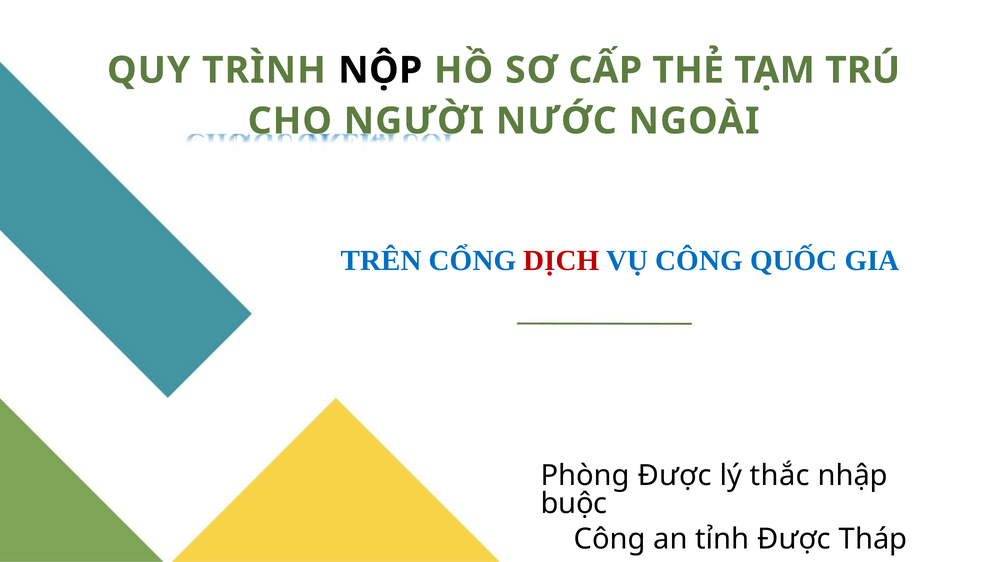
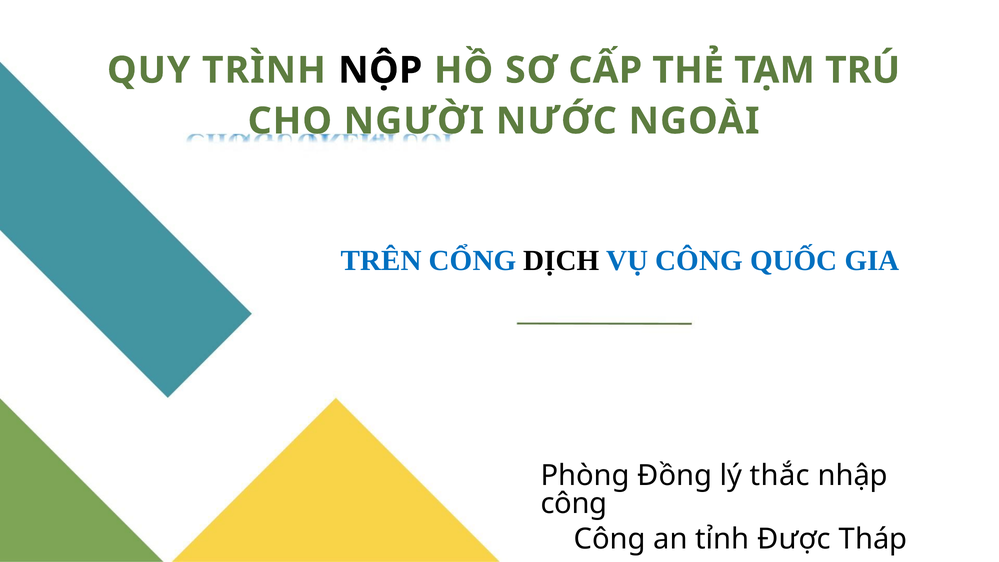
DỊCH colour: red -> black (561, 261)
Phòng Được: Được -> Đồng (675, 476)
buộc: buộc -> công (574, 503)
